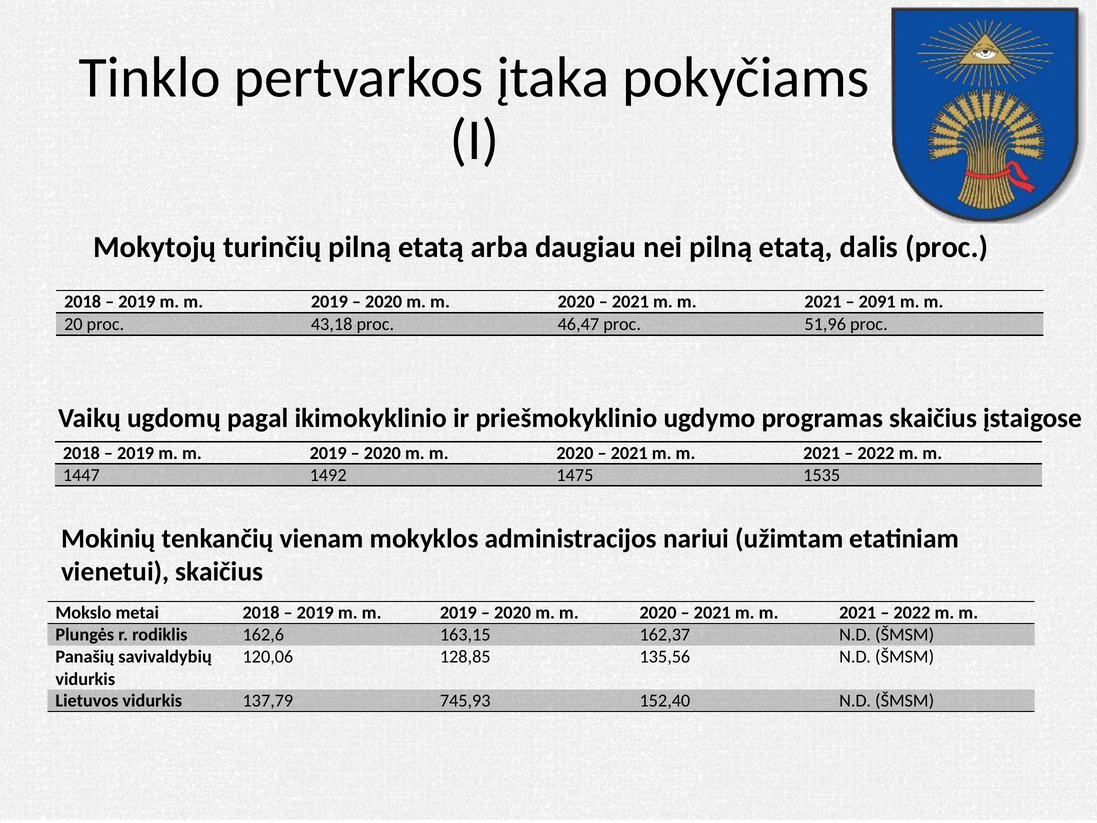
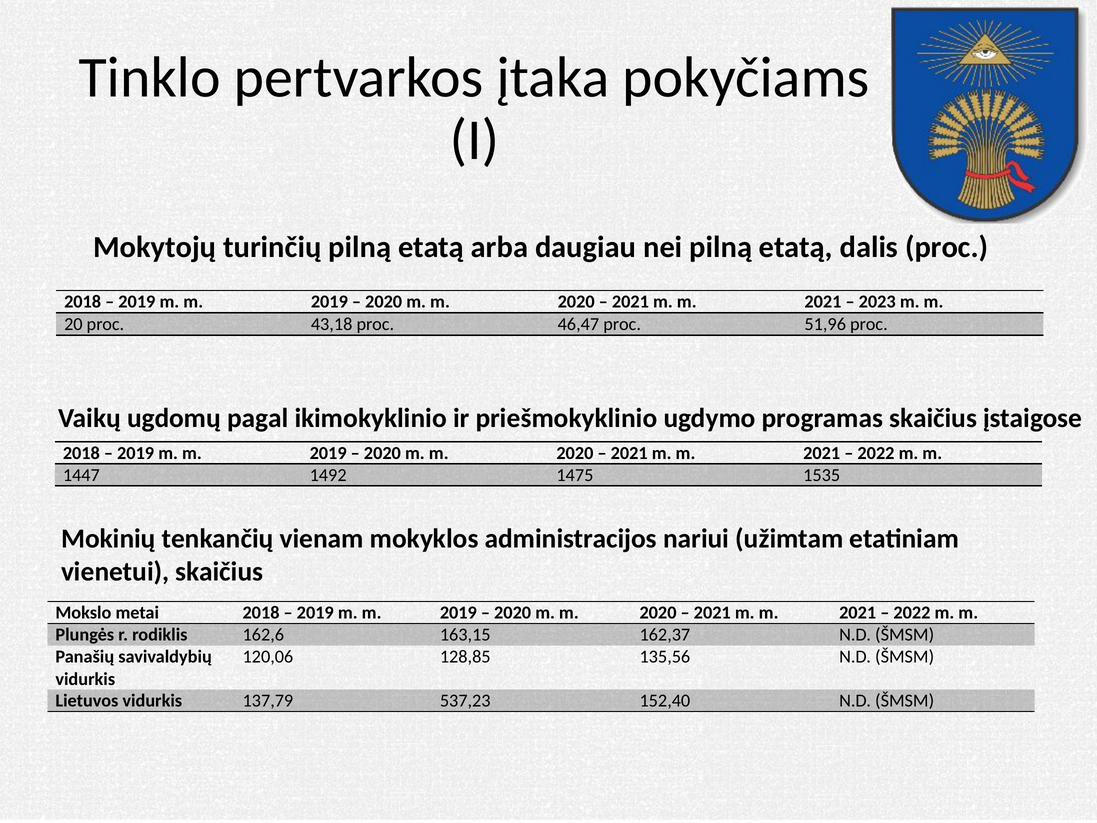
2091: 2091 -> 2023 (877, 302)
745,93: 745,93 -> 537,23 (465, 701)
